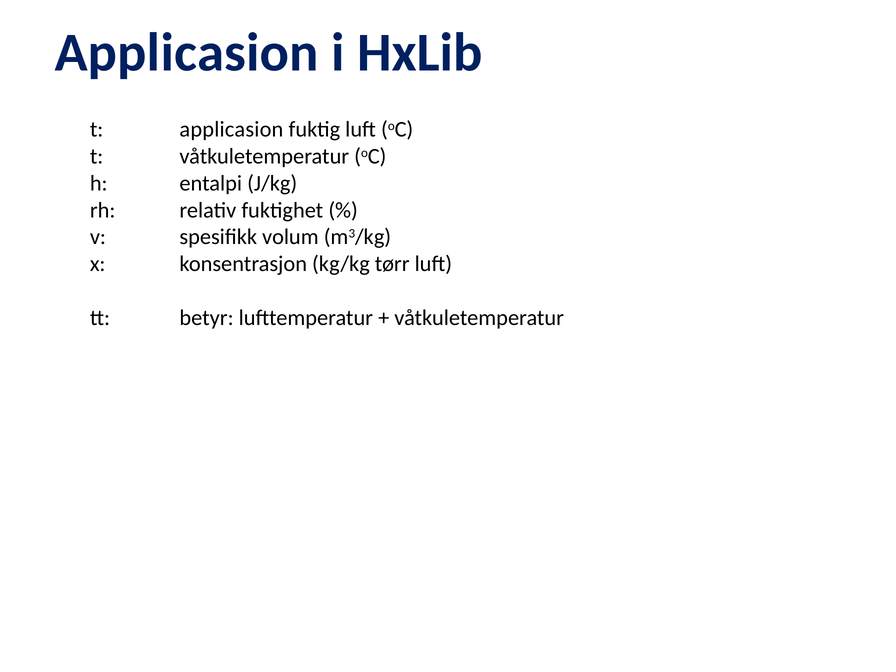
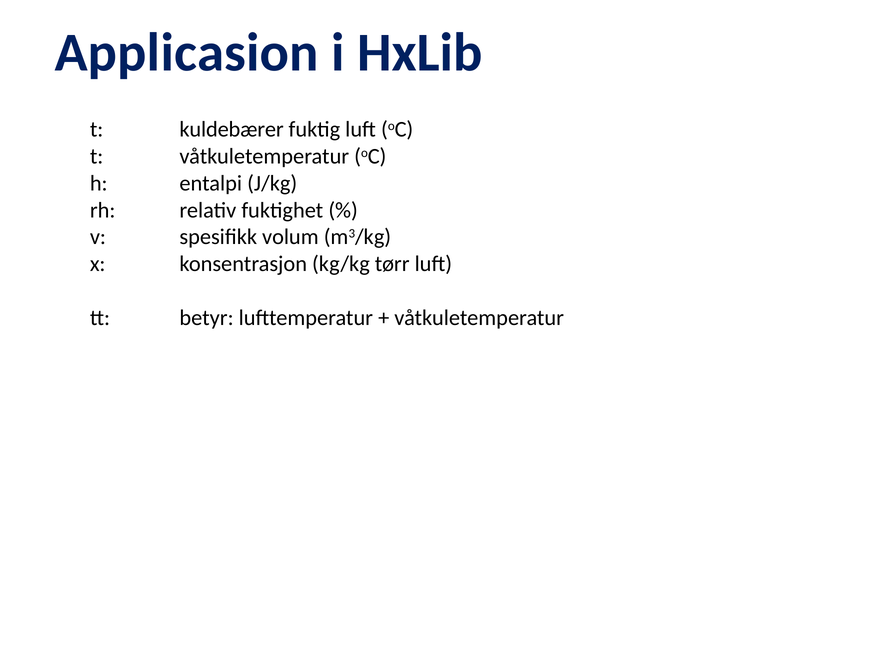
t applicasion: applicasion -> kuldebærer (232, 130)
